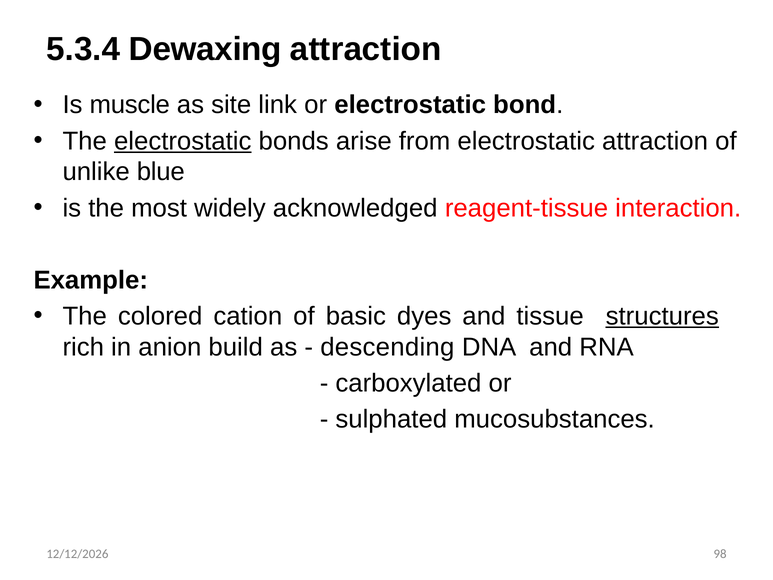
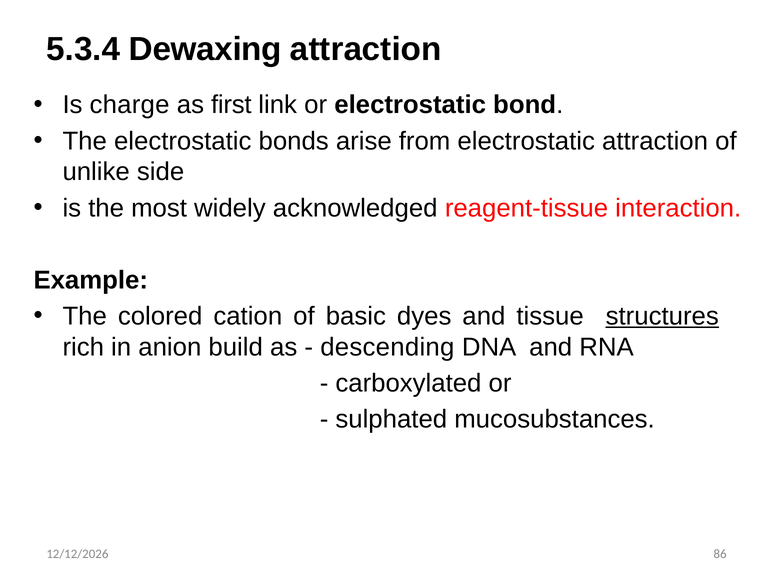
muscle: muscle -> charge (130, 105)
site: site -> first (231, 105)
electrostatic underline: present -> none (183, 141)
blue: blue -> side (161, 172)
98: 98 -> 86 (720, 554)
